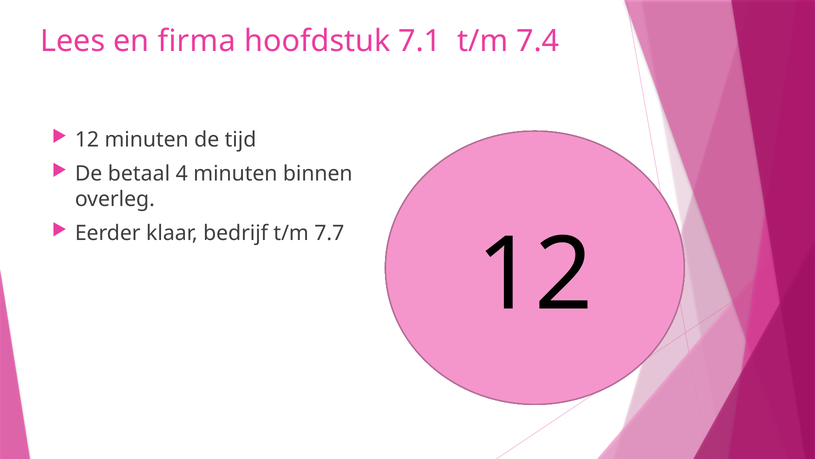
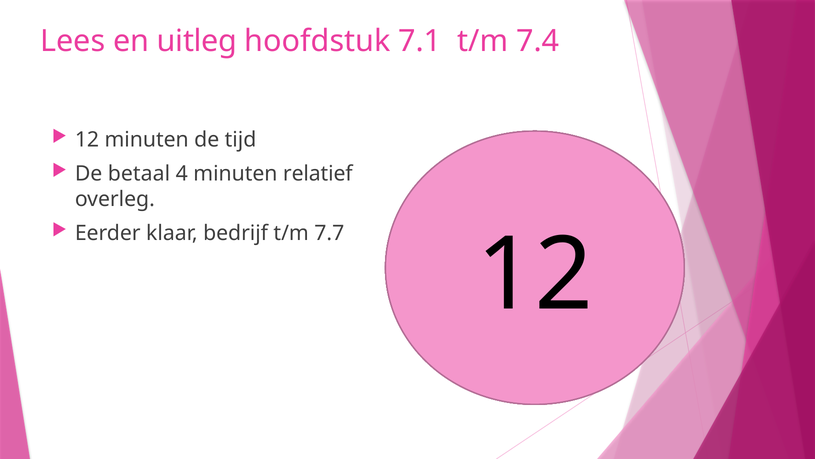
firma: firma -> uitleg (197, 41)
binnen: binnen -> relatief (318, 173)
